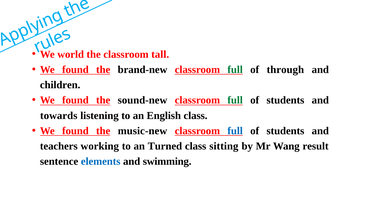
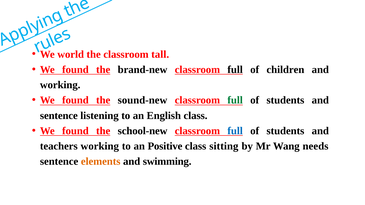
full colour: green -> black (235, 70)
through: through -> children (285, 70)
children: children -> working (60, 85)
towards: towards -> sentence (59, 116)
music-new: music-new -> school-new (143, 131)
Turned: Turned -> Positive (165, 146)
result: result -> needs (316, 146)
elements colour: blue -> orange (101, 162)
